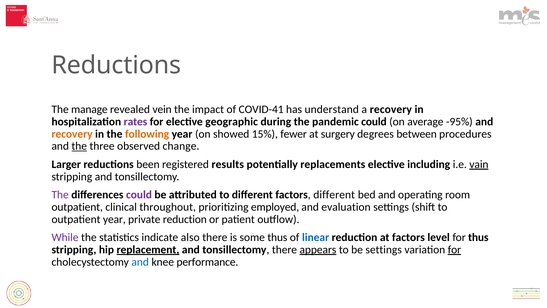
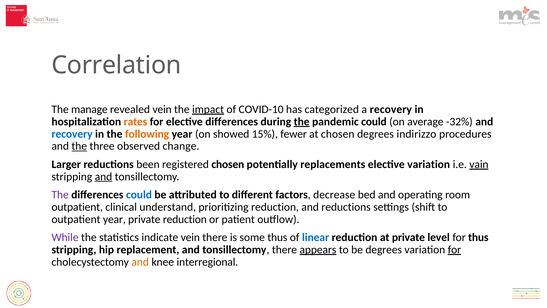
Reductions: Reductions -> Correlation (116, 65)
impact underline: none -> present (208, 109)
COVID-41: COVID-41 -> COVID-10 (261, 109)
understand: understand -> categorized (332, 109)
rates colour: purple -> orange (135, 121)
elective geographic: geographic -> differences (232, 121)
the underline: none -> present (302, 121)
-95%: -95% -> -32% (459, 121)
recovery colour: orange -> blue (72, 134)
at surgery: surgery -> chosen (338, 134)
between: between -> indirizzo (416, 134)
registered results: results -> chosen (228, 164)
elective including: including -> variation (429, 164)
and underline: none -> present (103, 176)
could colour: purple -> blue (139, 194)
factors different: different -> decrease (334, 194)
throughout: throughout -> understand (168, 207)
prioritizing employed: employed -> reduction (275, 207)
and evaluation: evaluation -> reductions (346, 207)
indicate also: also -> vein (190, 237)
at factors: factors -> private (408, 237)
replacement underline: present -> none (148, 249)
be settings: settings -> degrees (384, 249)
and colour: blue -> orange (140, 262)
performance: performance -> interregional (207, 262)
